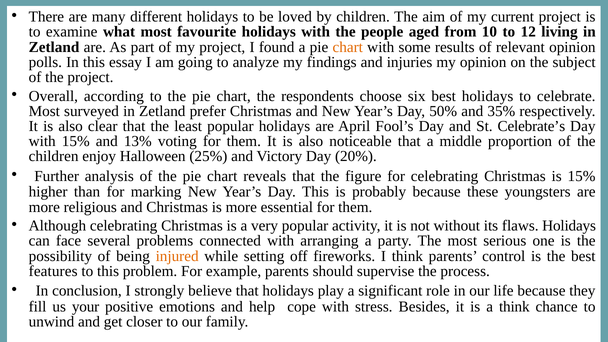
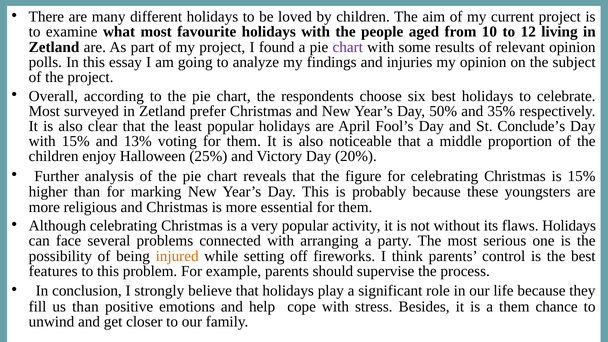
chart colour: orange -> purple (348, 47)
Celebrate’s: Celebrate’s -> Conclude’s (531, 126)
us your: your -> than (85, 307)
a think: think -> them (514, 307)
